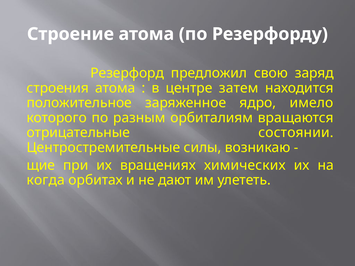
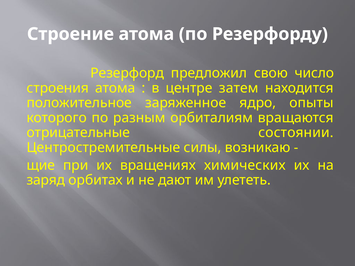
заряд: заряд -> число (314, 73)
имело: имело -> опыты (311, 103)
когда: когда -> заряд (46, 180)
